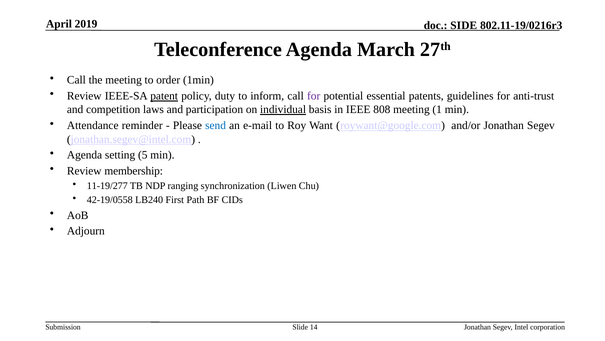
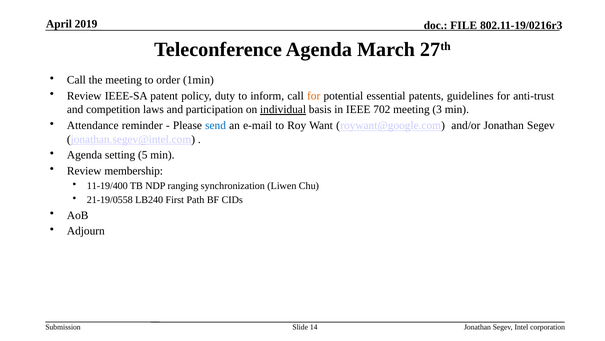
SIDE: SIDE -> FILE (464, 25)
patent underline: present -> none (164, 96)
for colour: purple -> orange (314, 96)
808: 808 -> 702 (382, 109)
1: 1 -> 3 (437, 109)
11-19/277: 11-19/277 -> 11-19/400 (107, 186)
42-19/0558: 42-19/0558 -> 21-19/0558 (110, 200)
